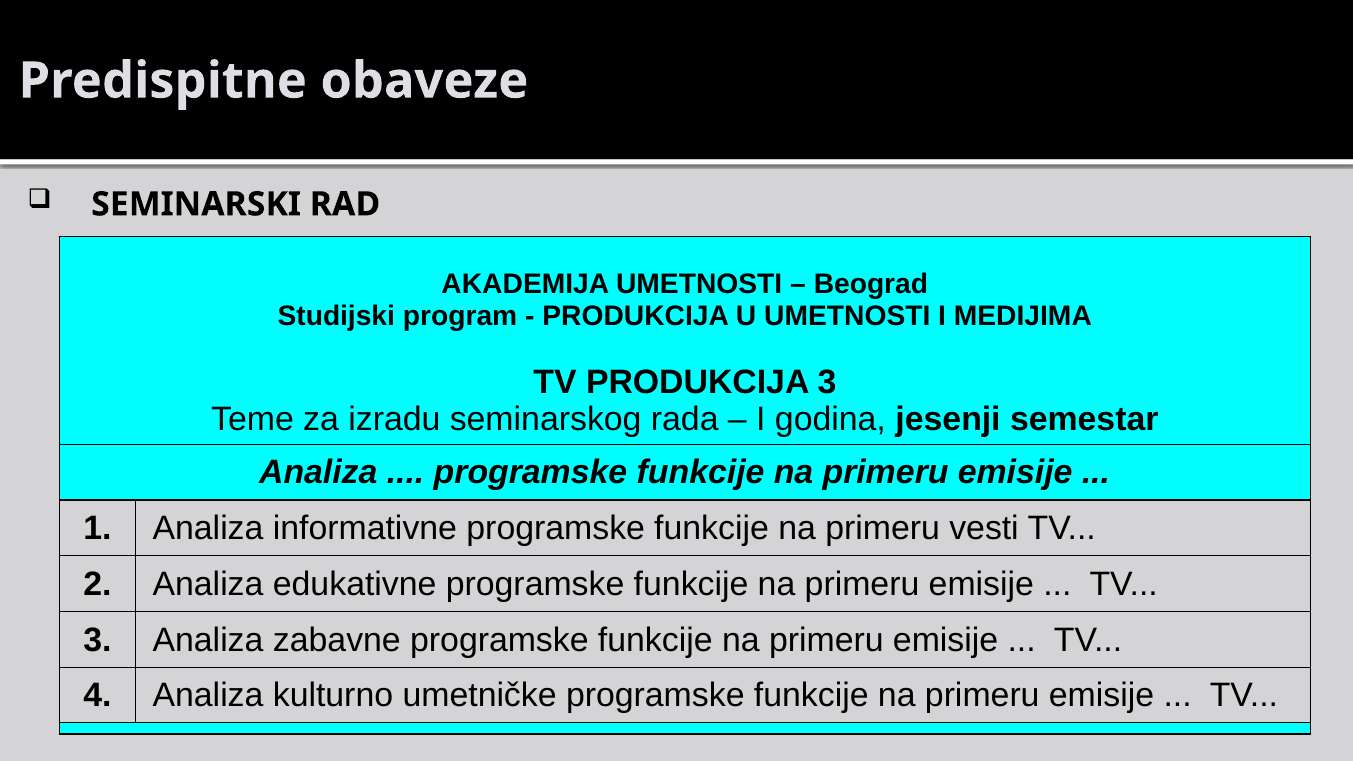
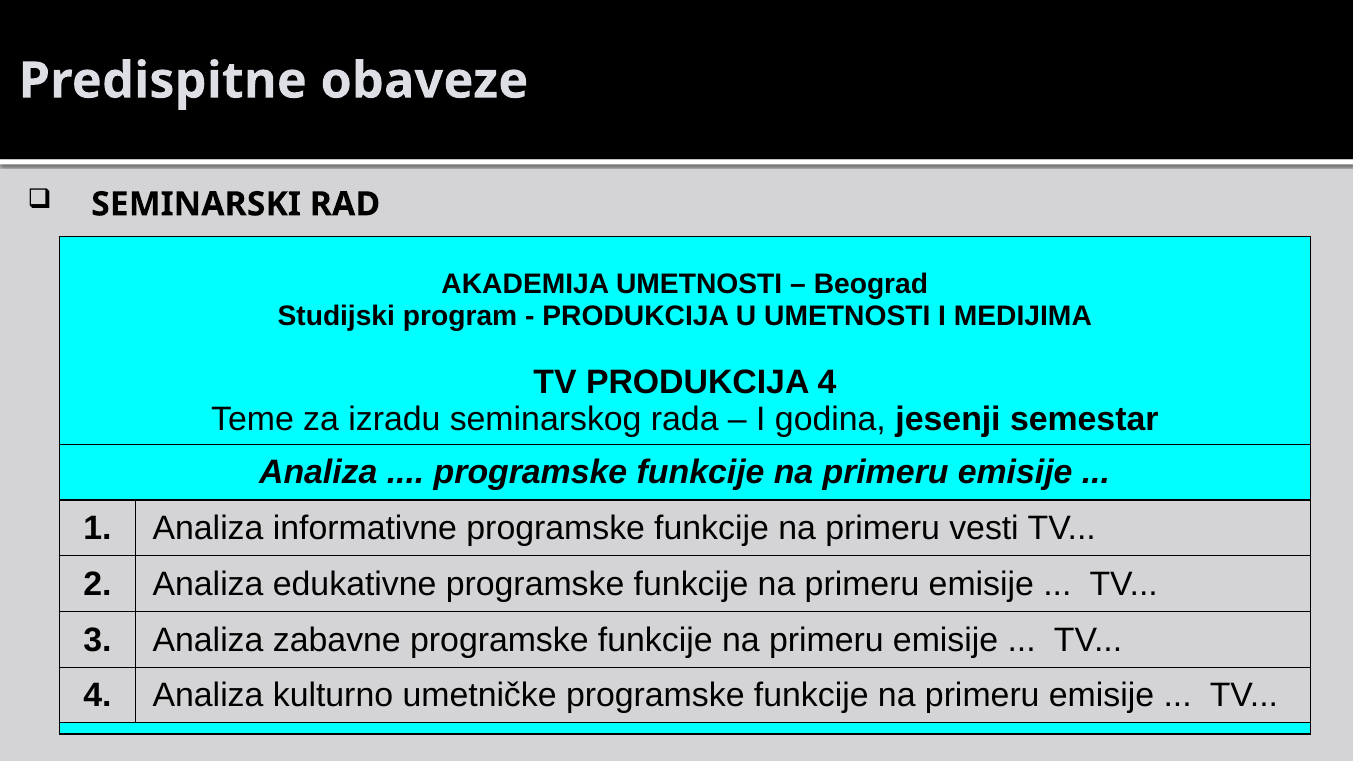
PRODUKCIJA 3: 3 -> 4 (827, 382)
